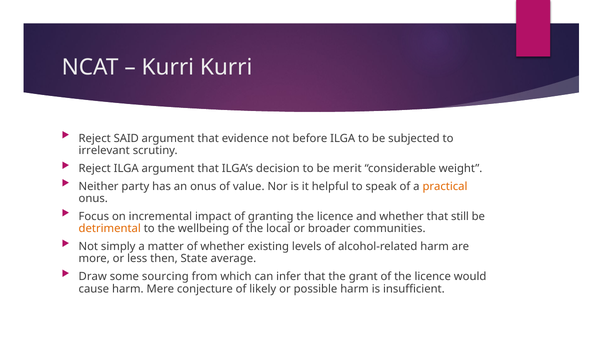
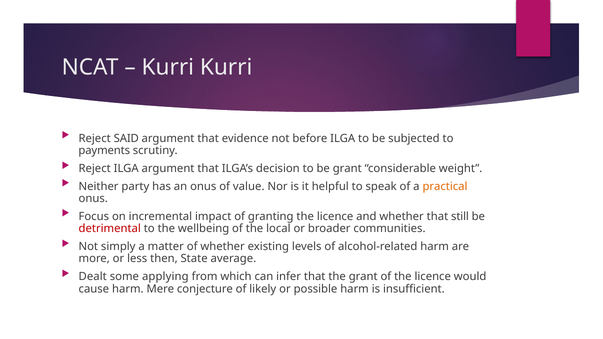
irrelevant: irrelevant -> payments (104, 151)
be merit: merit -> grant (347, 169)
detrimental colour: orange -> red (110, 229)
Draw: Draw -> Dealt (93, 277)
sourcing: sourcing -> applying (165, 277)
